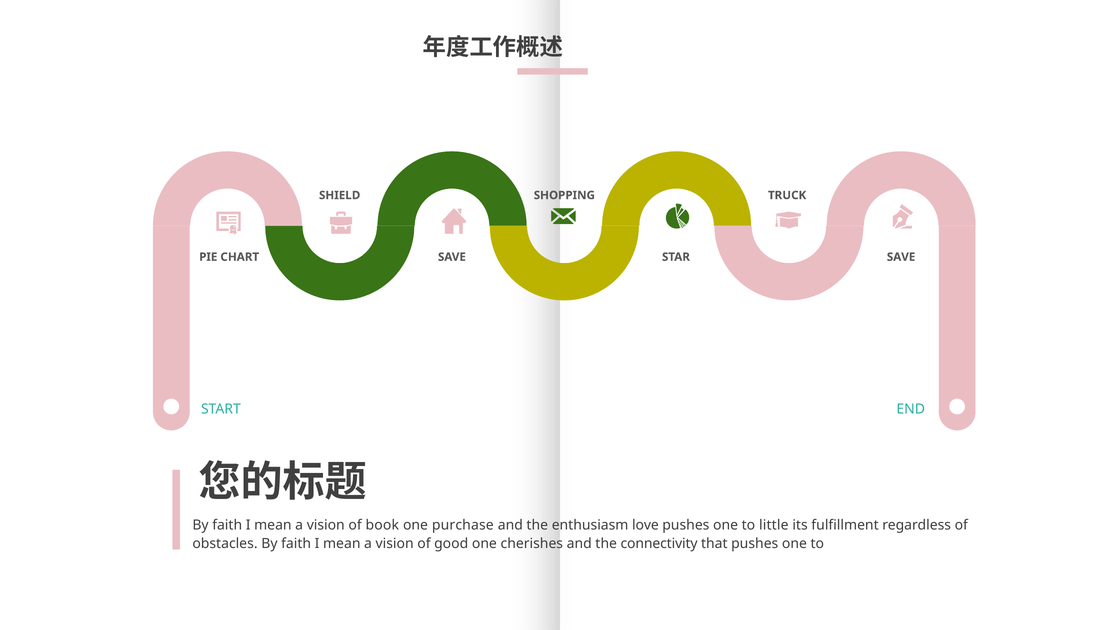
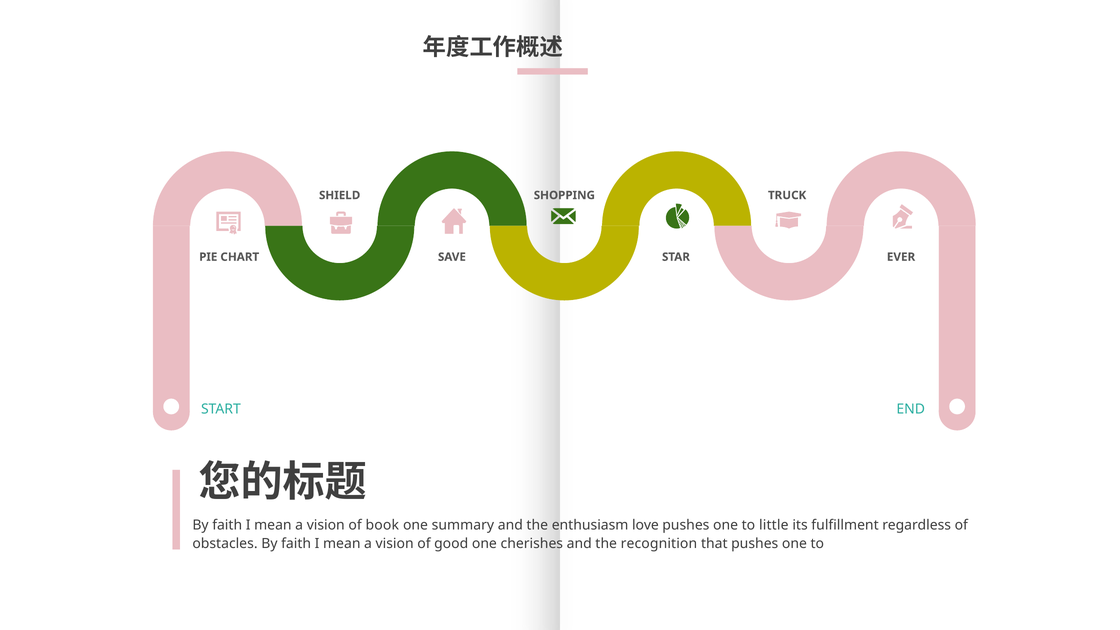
STAR SAVE: SAVE -> EVER (901, 257)
purchase: purchase -> summary (463, 525)
connectivity: connectivity -> recognition (659, 544)
